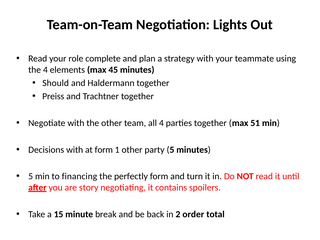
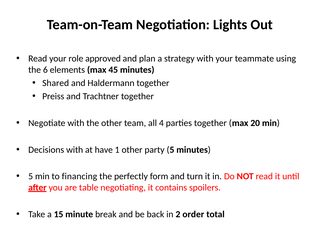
complete: complete -> approved (103, 59)
the 4: 4 -> 6 (45, 70)
Should: Should -> Shared (56, 83)
51: 51 -> 20 (255, 123)
at form: form -> have (104, 150)
story: story -> table (89, 188)
